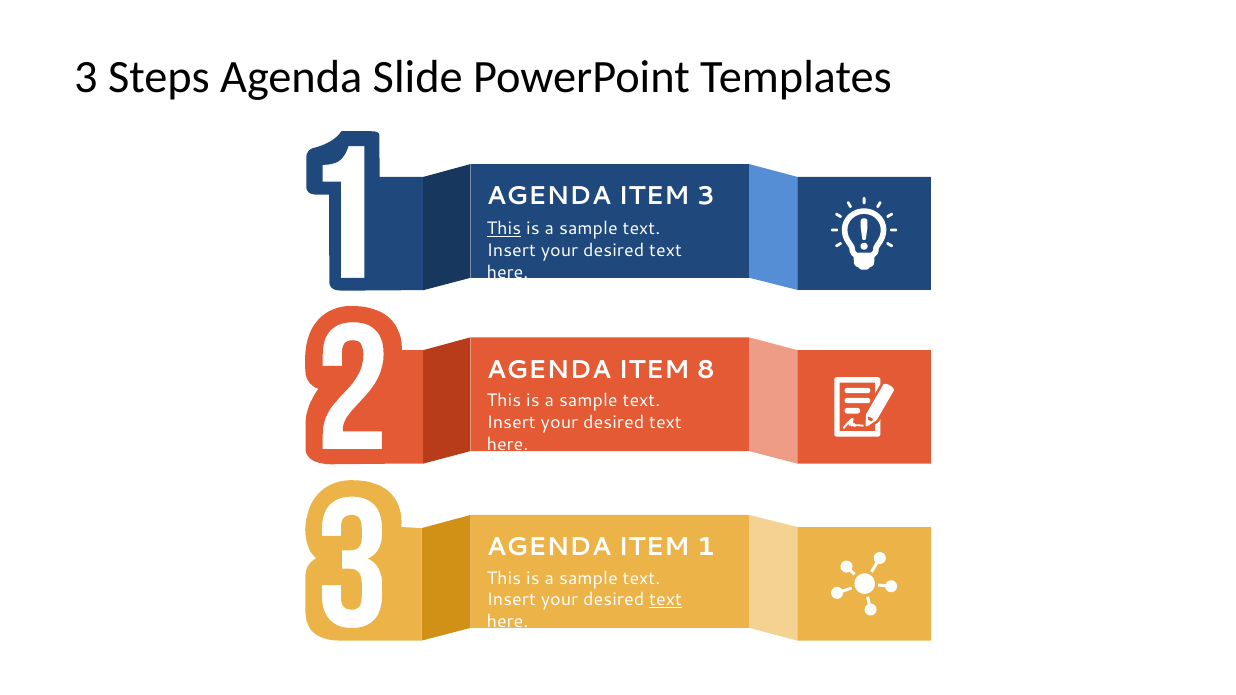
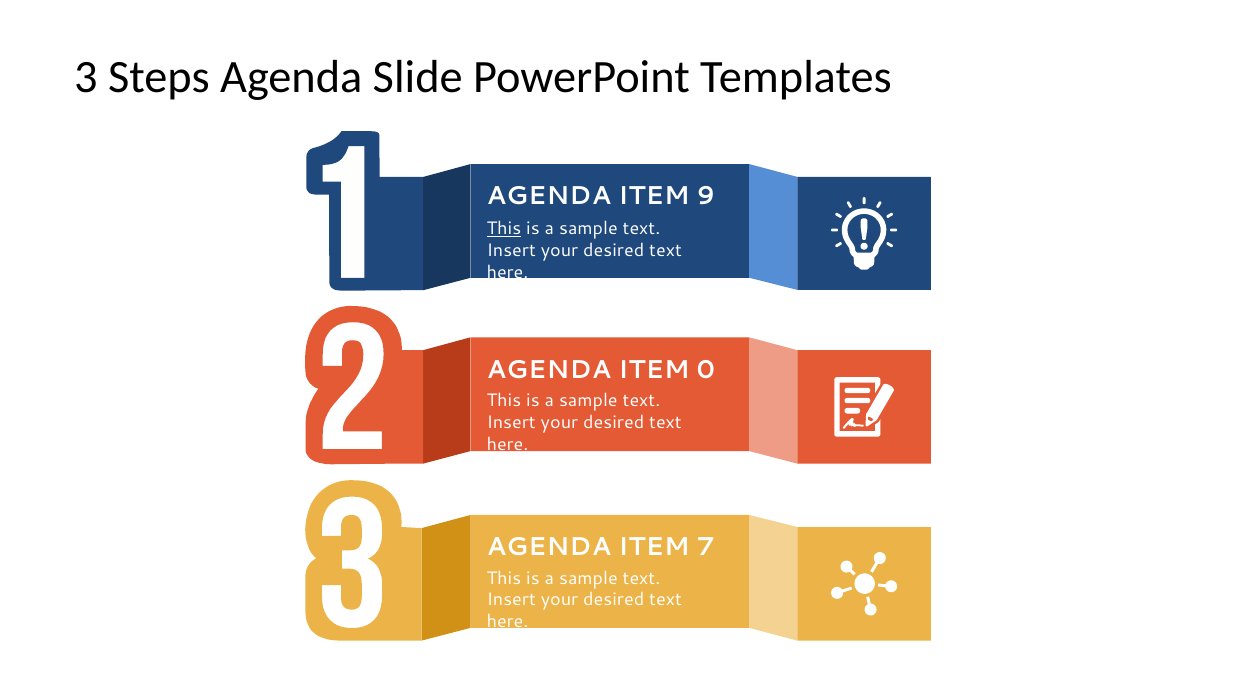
ITEM 3: 3 -> 9 (706, 196)
8: 8 -> 0 (706, 370)
1: 1 -> 7 (706, 547)
text underline: present -> none (666, 600)
